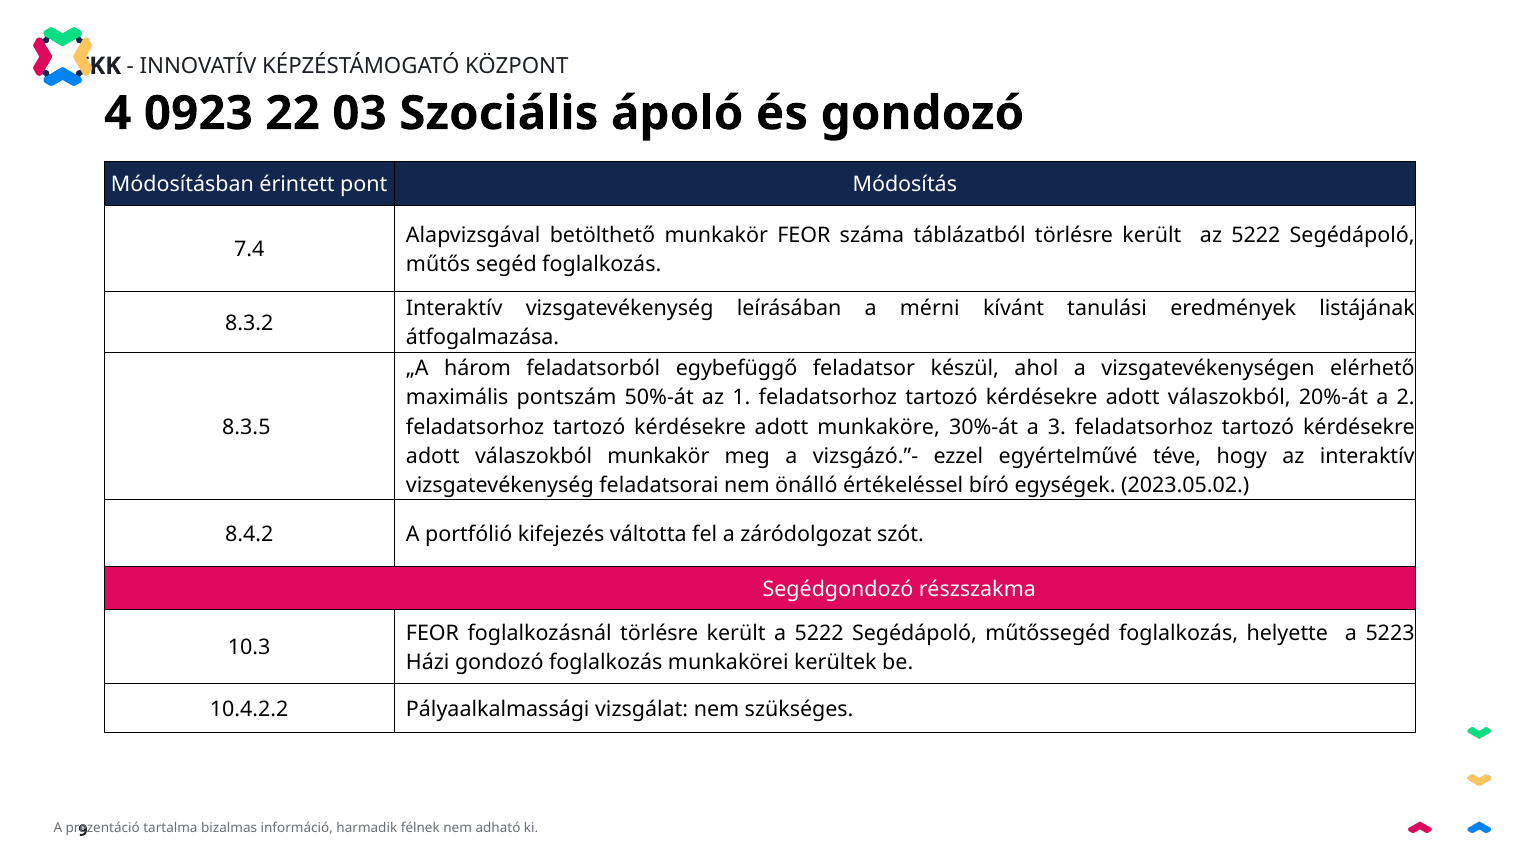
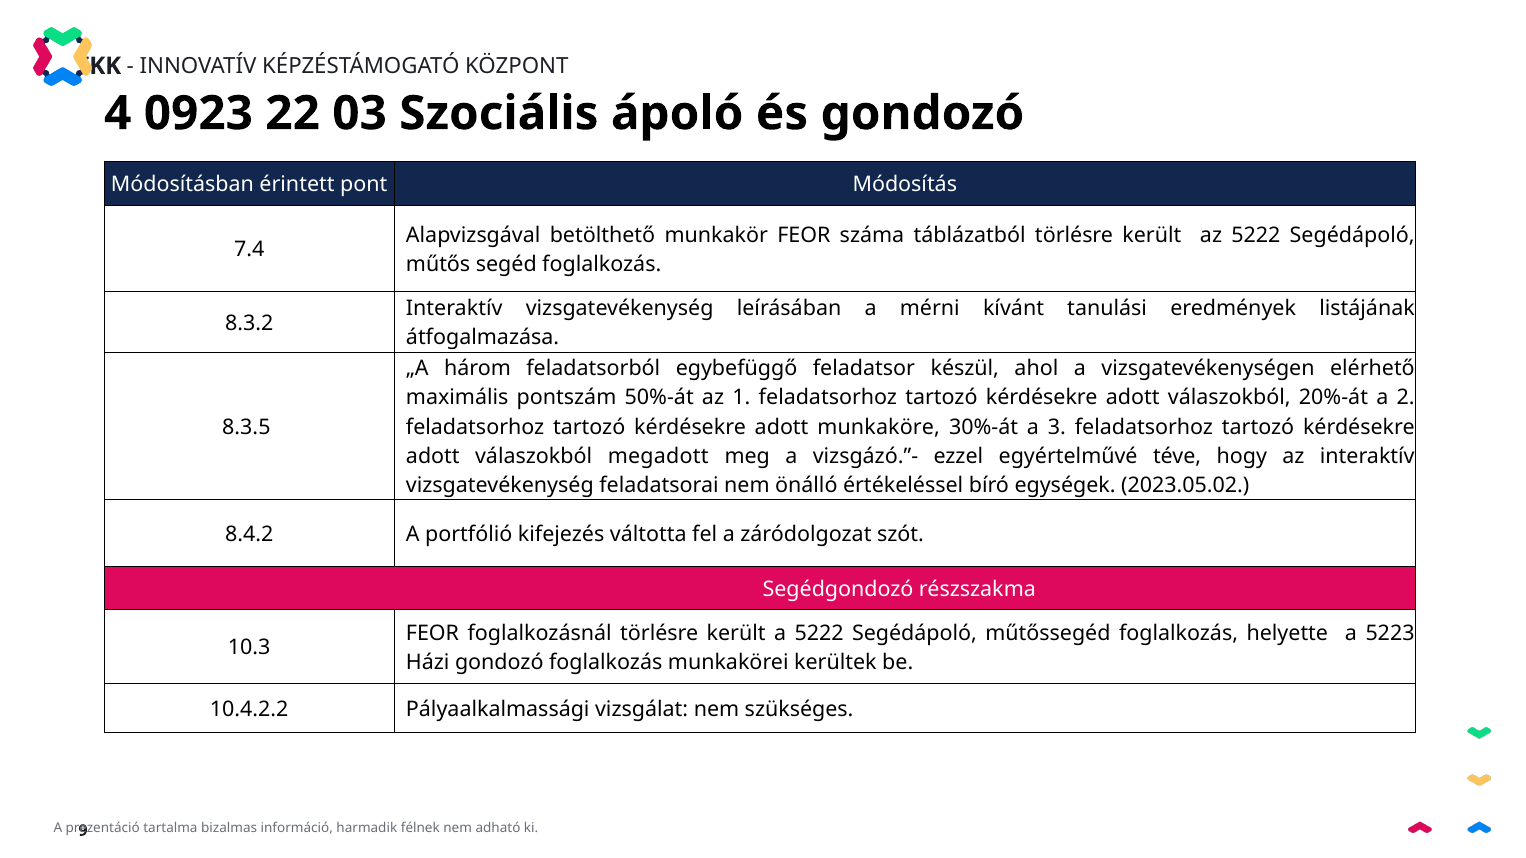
válaszokból munkakör: munkakör -> megadott (658, 456)
